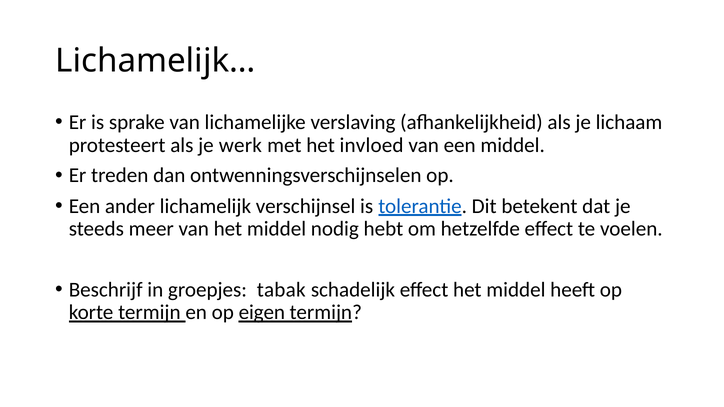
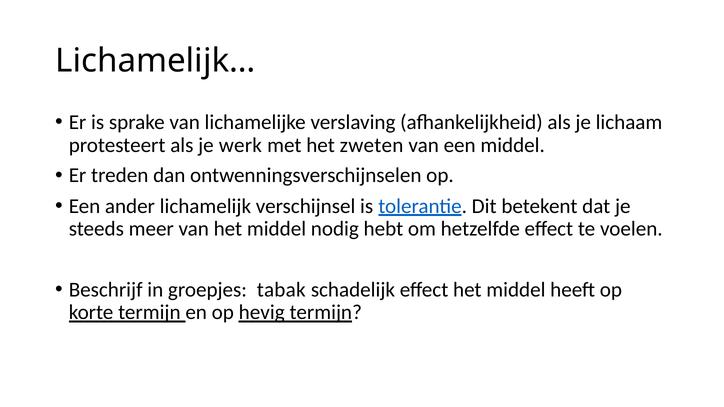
invloed: invloed -> zweten (372, 145)
eigen: eigen -> hevig (262, 313)
